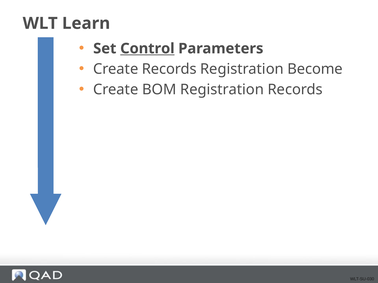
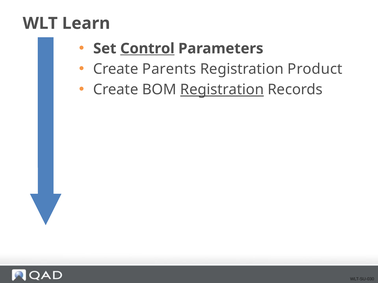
Create Records: Records -> Parents (169, 69)
Become: Become -> Product (315, 69)
Registration underline: none -> present (222, 90)
